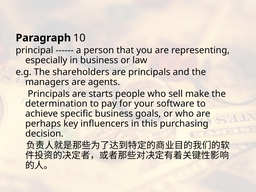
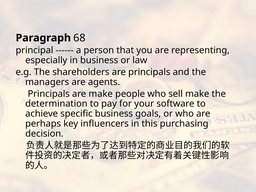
10: 10 -> 68 (79, 38)
are starts: starts -> make (101, 94)
